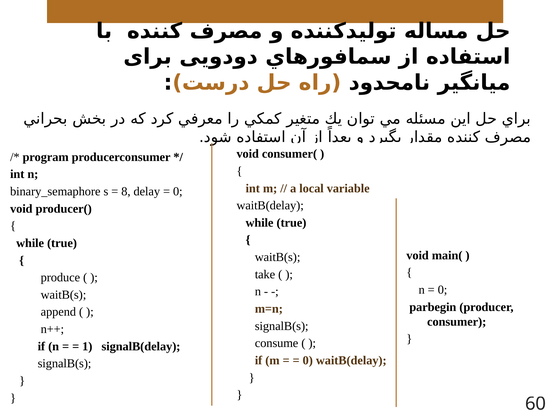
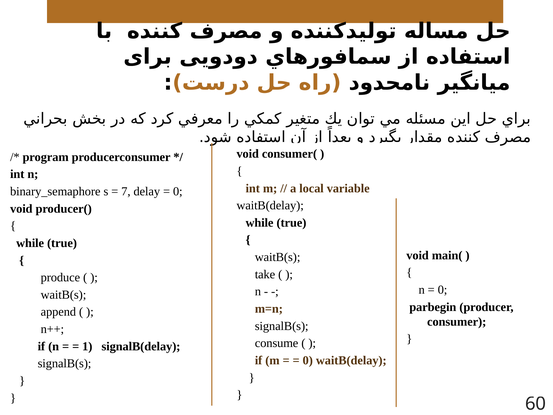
8: 8 -> 7 (126, 191)
